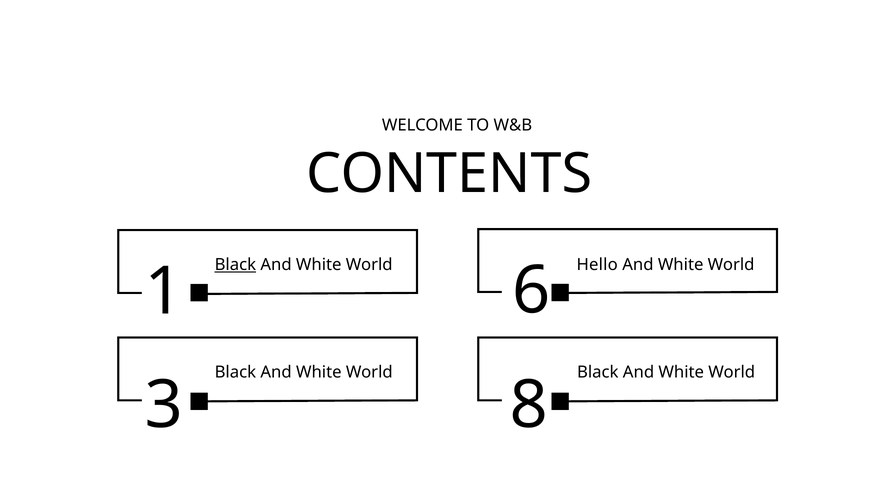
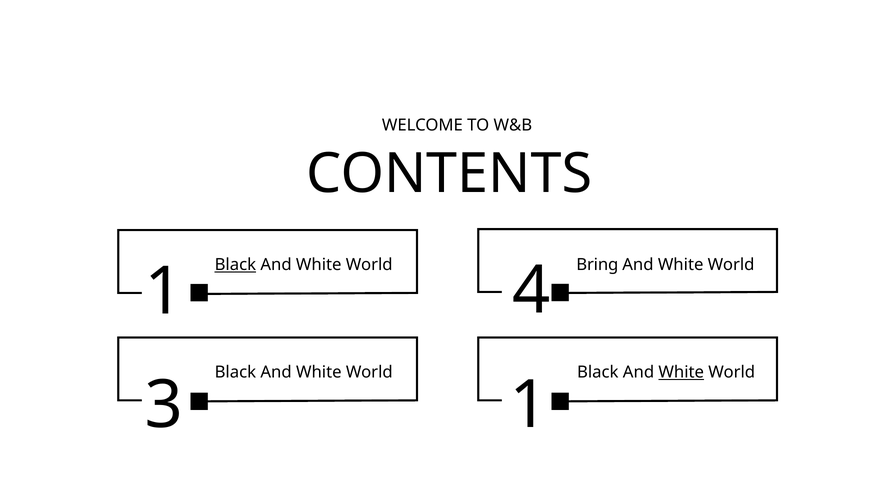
Hello: Hello -> Bring (597, 265)
6: 6 -> 4 (531, 291)
White underline: none -> present (681, 372)
3 8: 8 -> 1 (529, 405)
